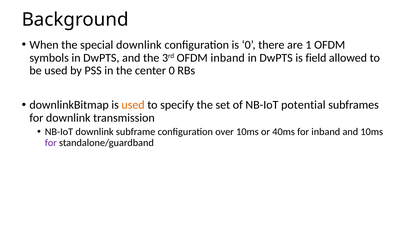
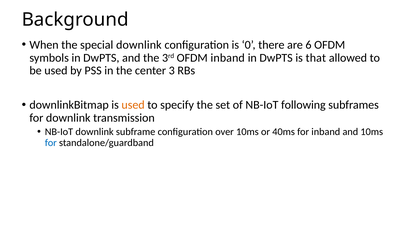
1: 1 -> 6 (309, 45)
field: field -> that (316, 58)
center 0: 0 -> 3 (172, 71)
potential: potential -> following (303, 105)
for colour: purple -> blue (51, 143)
